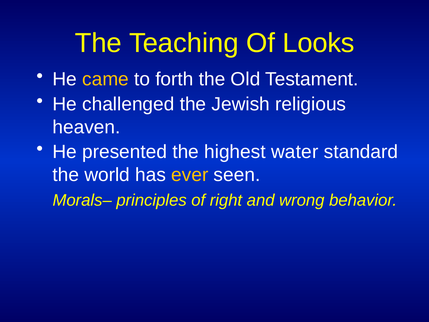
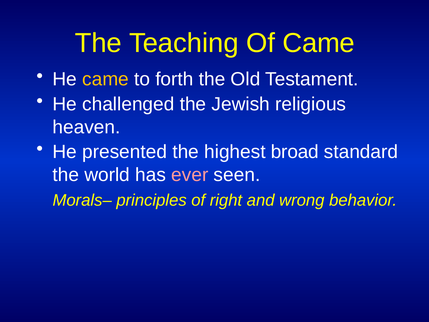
Of Looks: Looks -> Came (319, 43)
water: water -> broad (295, 152)
ever colour: yellow -> pink (190, 175)
